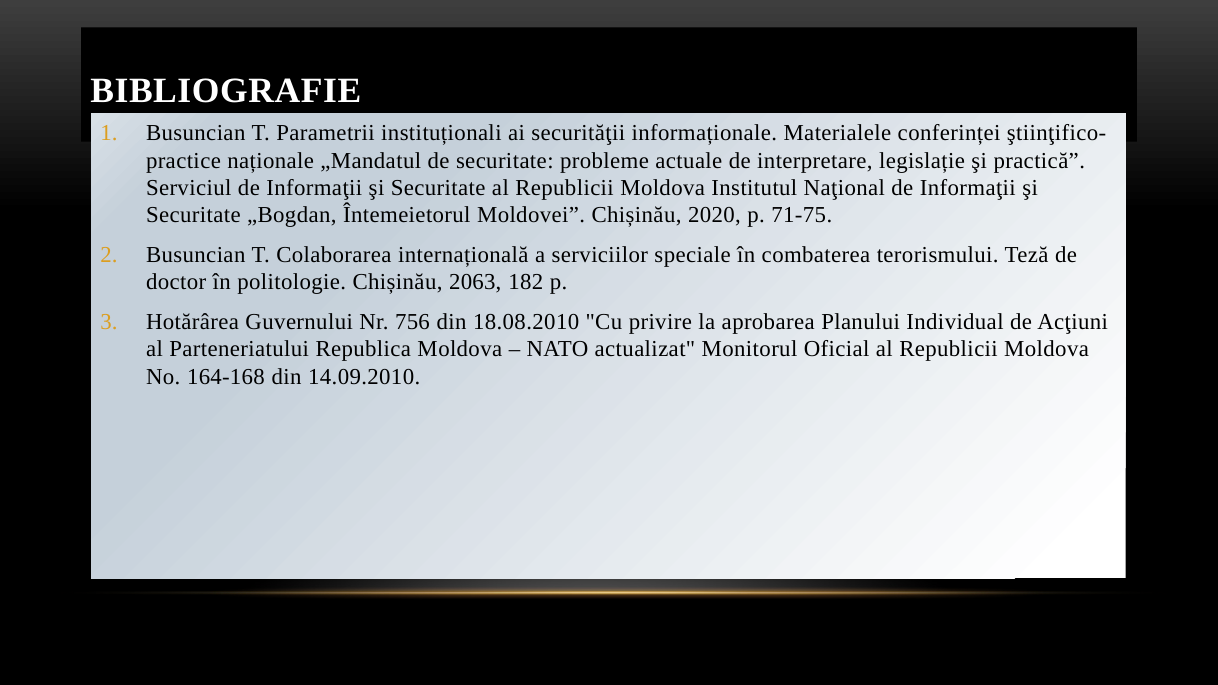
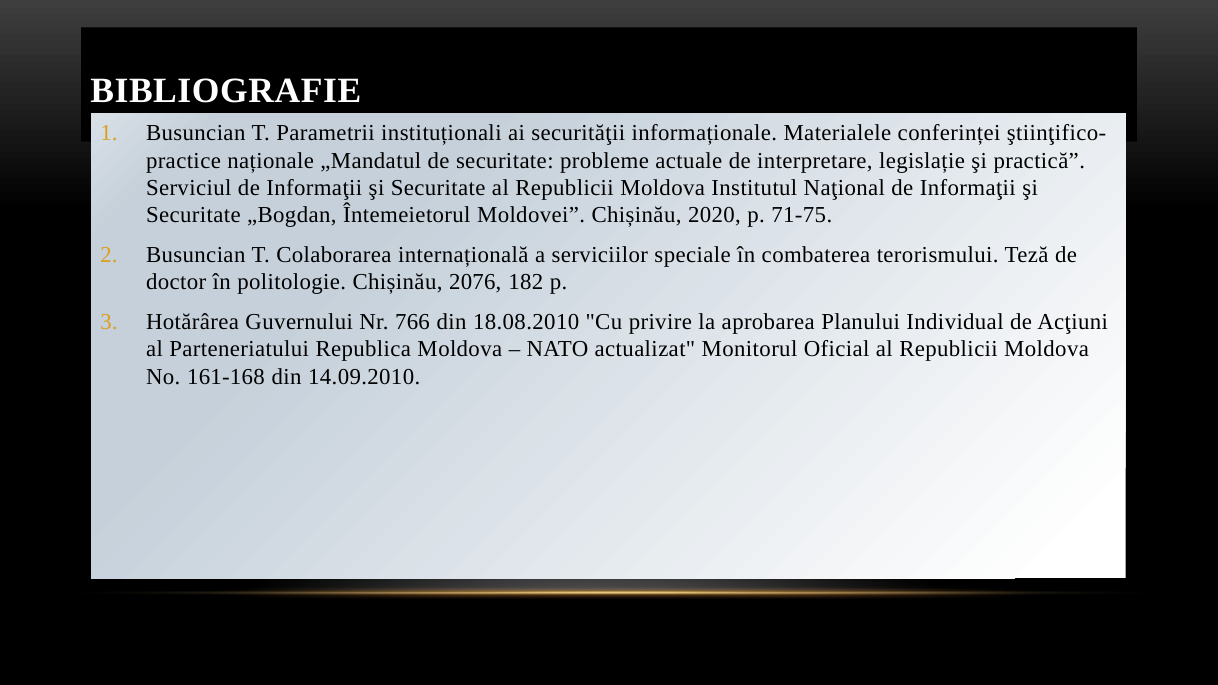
2063: 2063 -> 2076 (475, 282)
756: 756 -> 766 (413, 322)
164-168: 164-168 -> 161-168 (226, 377)
